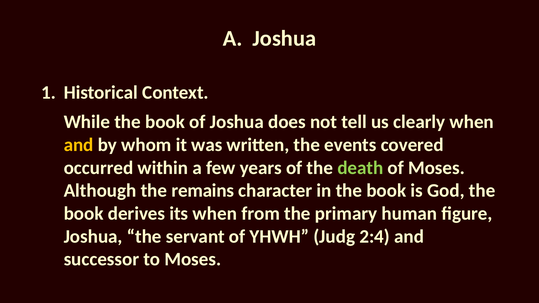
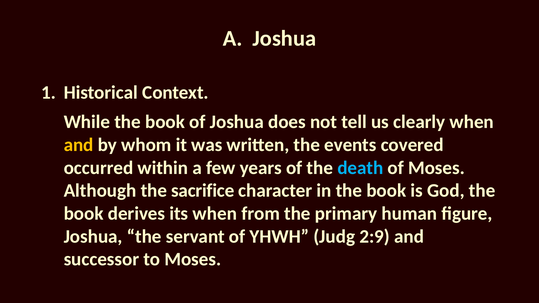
death colour: light green -> light blue (360, 168)
remains: remains -> sacrifice (203, 191)
2:4: 2:4 -> 2:9 (375, 237)
